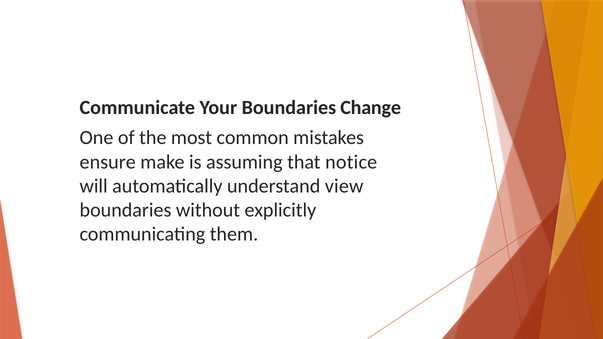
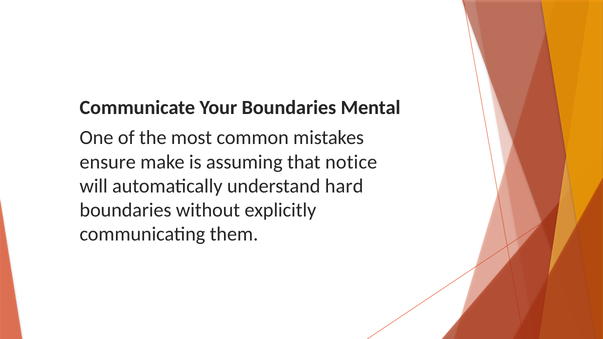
Change: Change -> Mental (371, 108)
view: view -> hard (344, 186)
